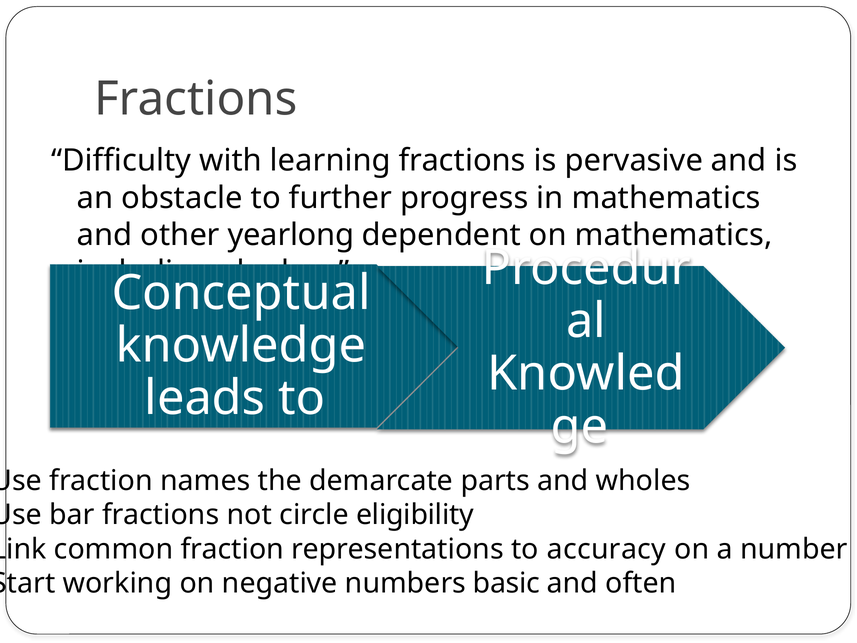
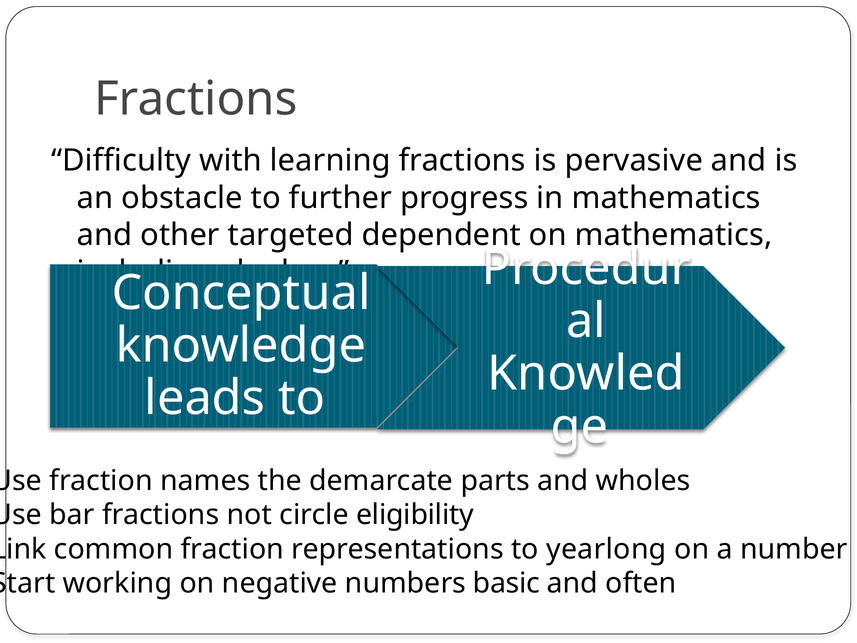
yearlong: yearlong -> targeted (291, 235)
accuracy: accuracy -> yearlong (606, 549)
